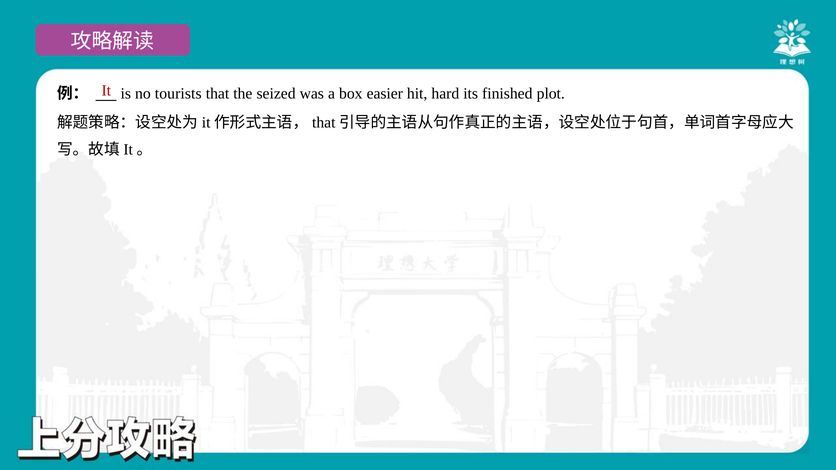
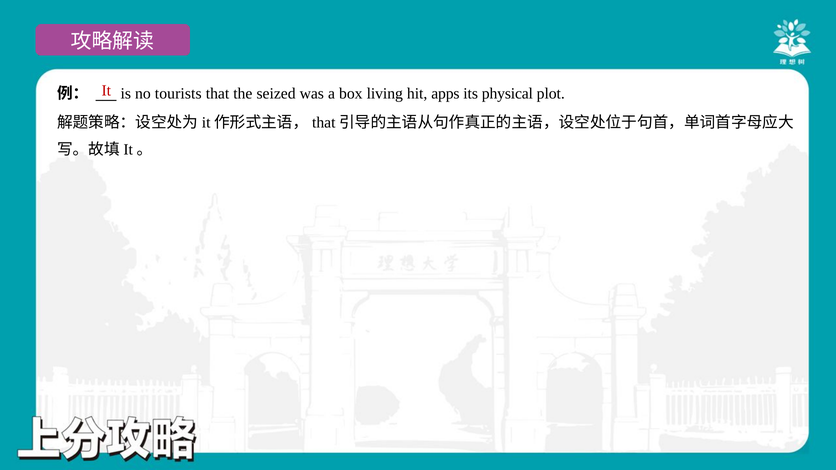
easier: easier -> living (385, 94)
hard: hard -> apps (445, 94)
finished: finished -> physical (507, 94)
